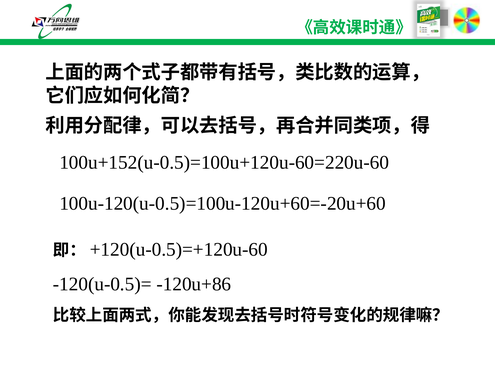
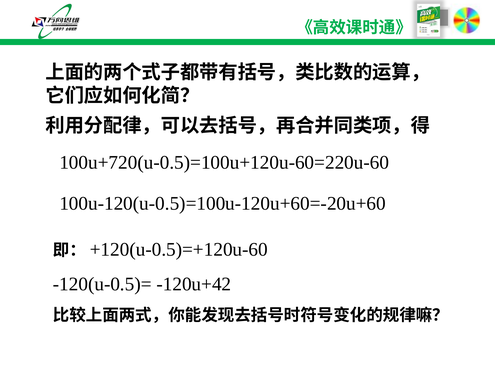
100u+152(u-0.5)=100u+120u-60=220u-60: 100u+152(u-0.5)=100u+120u-60=220u-60 -> 100u+720(u-0.5)=100u+120u-60=220u-60 (224, 163)
-120u+86: -120u+86 -> -120u+42 (194, 284)
